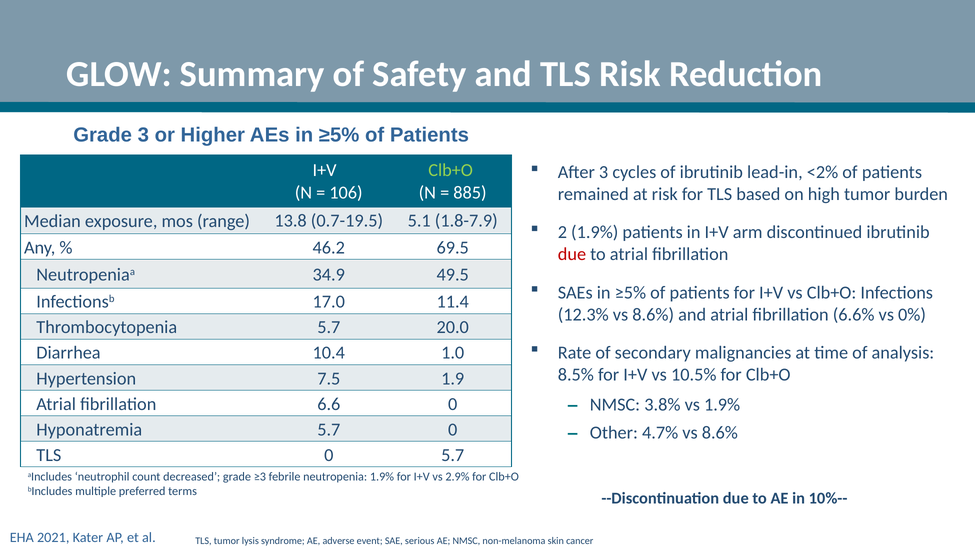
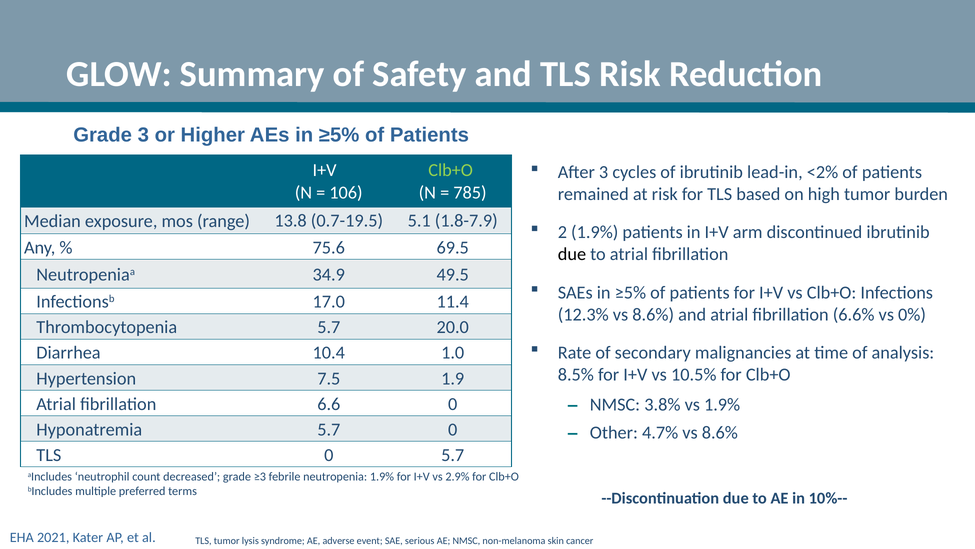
885: 885 -> 785 (470, 192)
46.2: 46.2 -> 75.6 (329, 247)
due colour: red -> black (572, 254)
